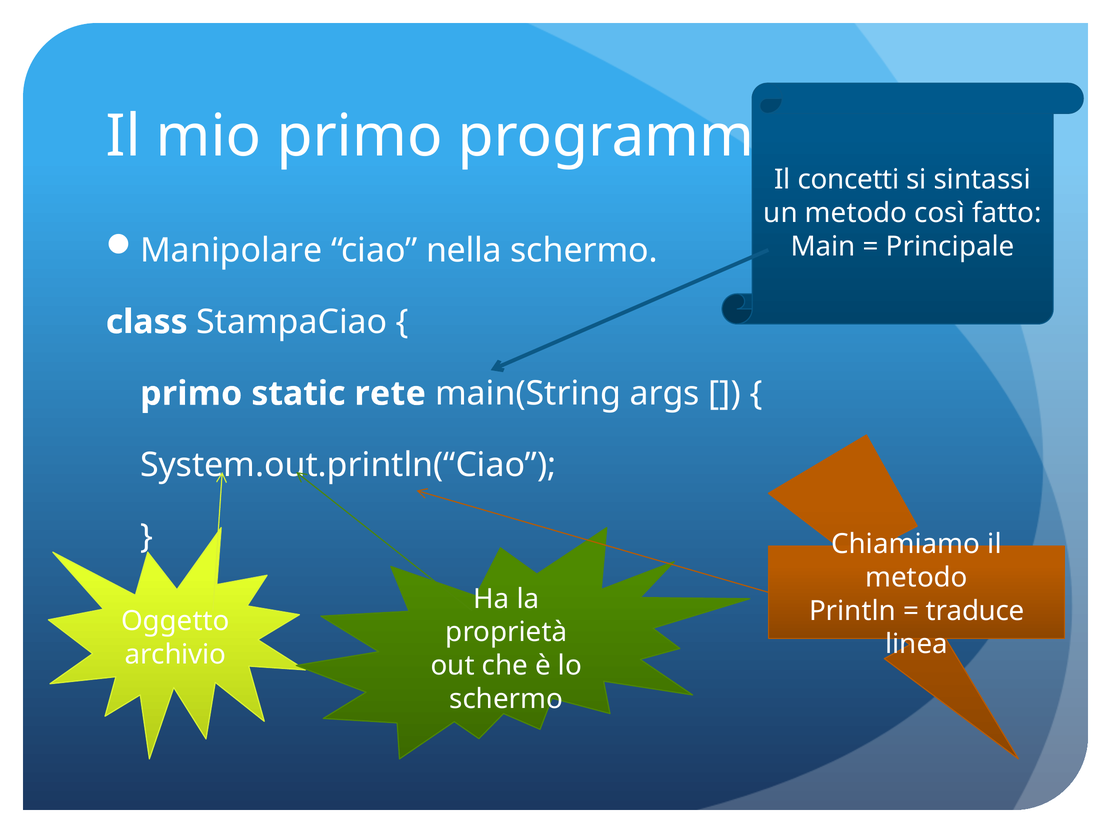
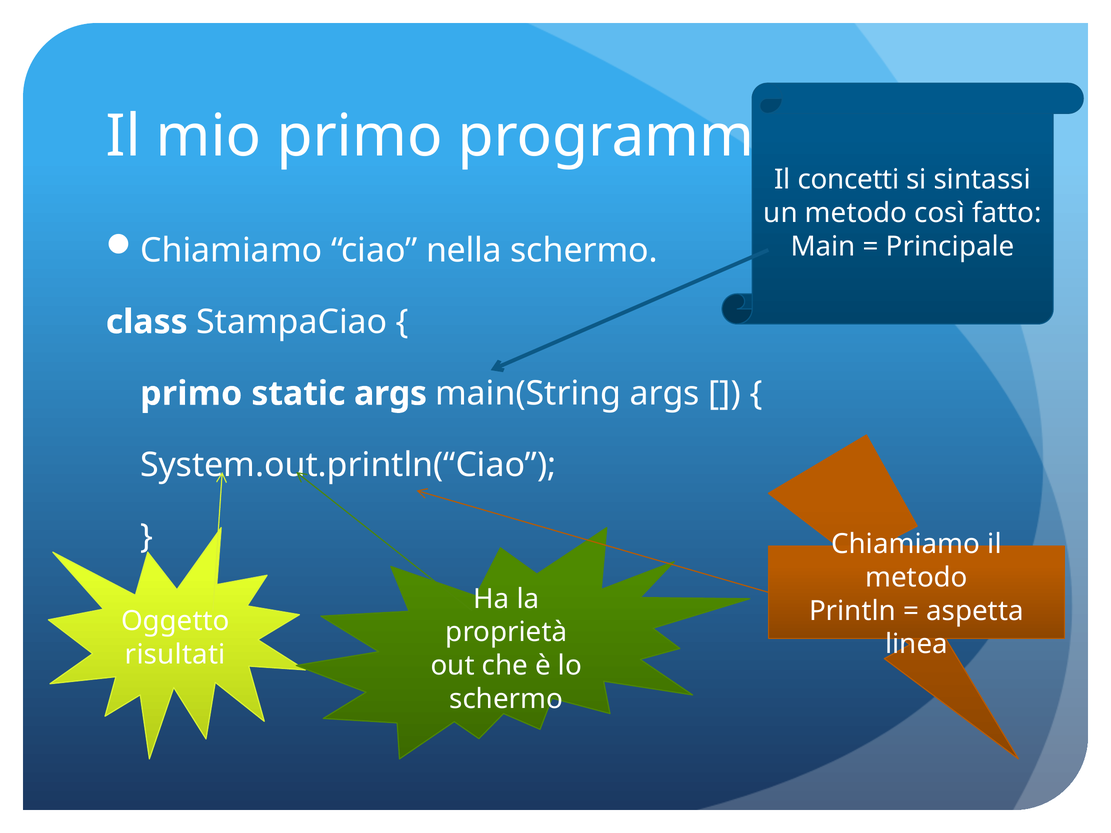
Manipolare: Manipolare -> Chiamiamo (231, 250)
static rete: rete -> args (391, 394)
traduce: traduce -> aspetta (975, 611)
archivio: archivio -> risultati (175, 655)
